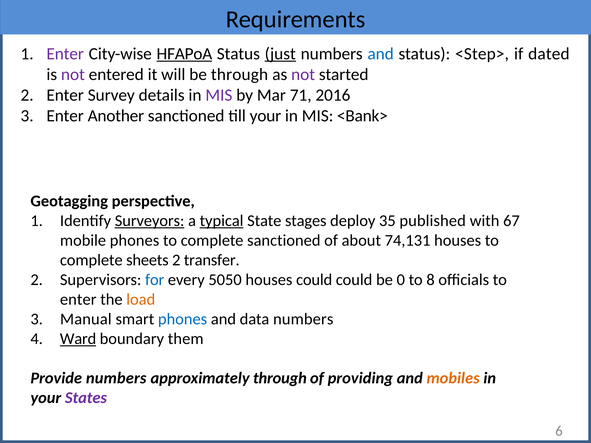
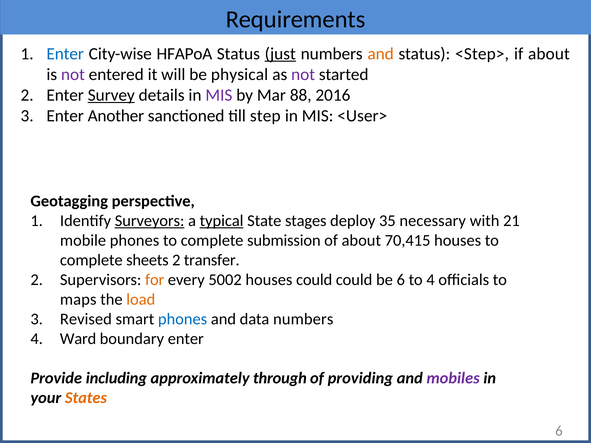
Enter colour: purple -> blue (65, 54)
HFAPoA underline: present -> none (184, 54)
and colour: blue -> orange (381, 54)
if dated: dated -> about (549, 54)
be through: through -> physical (240, 75)
Survey underline: none -> present (111, 95)
71: 71 -> 88 (301, 95)
till your: your -> step (265, 116)
<Bank>: <Bank> -> <User> (362, 116)
published: published -> necessary (433, 221)
67: 67 -> 21 (511, 221)
complete sanctioned: sanctioned -> submission (284, 240)
74,131: 74,131 -> 70,415 (408, 240)
for colour: blue -> orange (155, 280)
5050: 5050 -> 5002 (225, 280)
be 0: 0 -> 6 (401, 280)
to 8: 8 -> 4 (431, 280)
enter: enter -> maps (78, 300)
Manual: Manual -> Revised (86, 319)
Ward underline: present -> none (78, 339)
boundary them: them -> enter (186, 339)
Provide numbers: numbers -> including (116, 378)
mobiles colour: orange -> purple (453, 378)
States colour: purple -> orange (86, 398)
